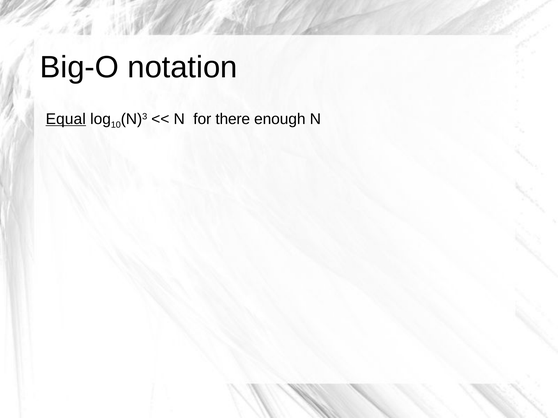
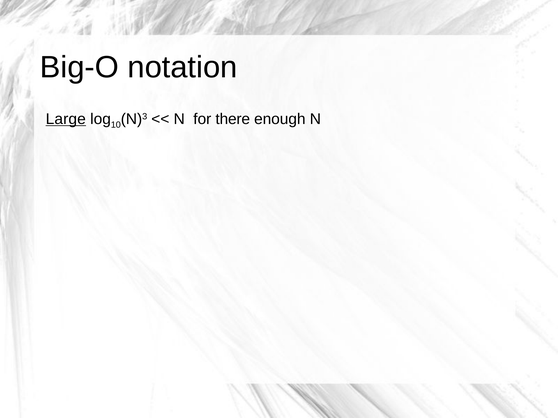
Equal: Equal -> Large (66, 119)
